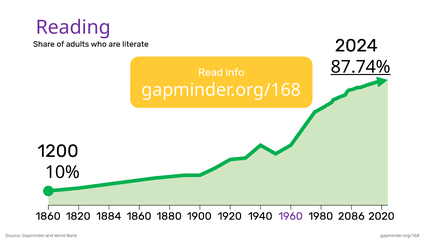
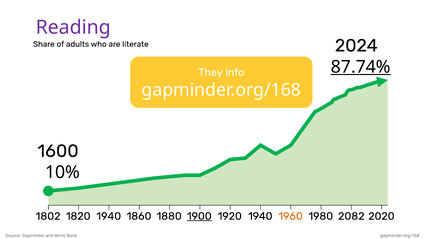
Read: Read -> They (211, 72)
1200: 1200 -> 1600 (58, 151)
1860: 1860 -> 1802 (48, 216)
1820 1884: 1884 -> 1940 (109, 216)
1900 underline: none -> present (199, 216)
1960 colour: purple -> orange (291, 216)
2086: 2086 -> 2082 (351, 216)
